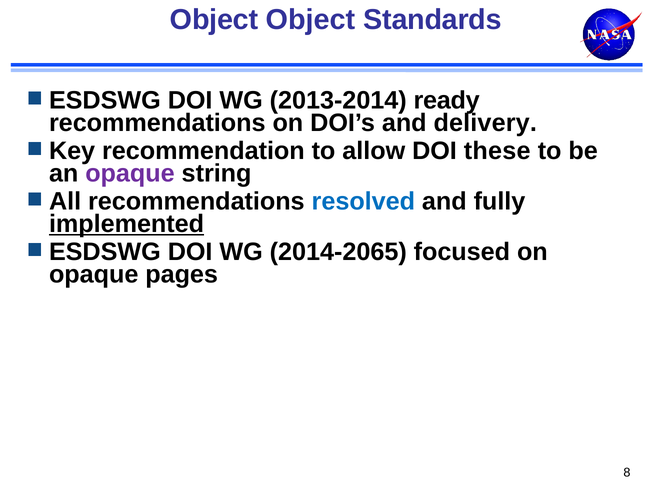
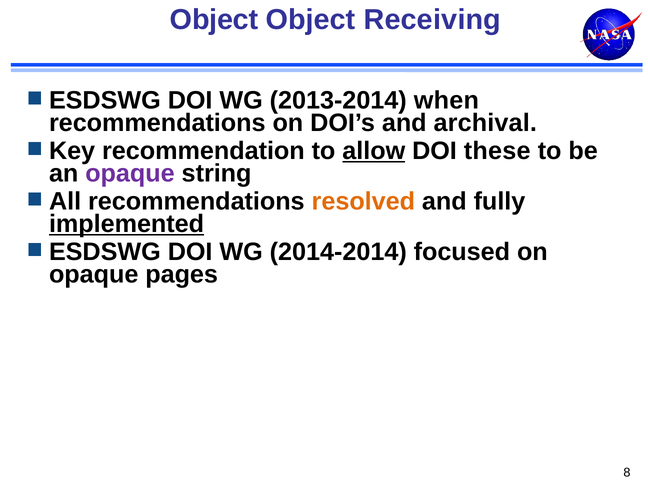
Standards: Standards -> Receiving (432, 20)
ready: ready -> when (446, 100)
delivery: delivery -> archival (485, 123)
allow underline: none -> present (374, 151)
resolved colour: blue -> orange (363, 201)
2014-2065: 2014-2065 -> 2014-2014 (338, 252)
